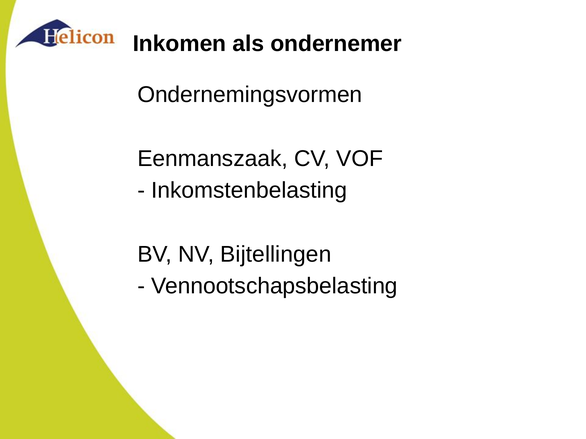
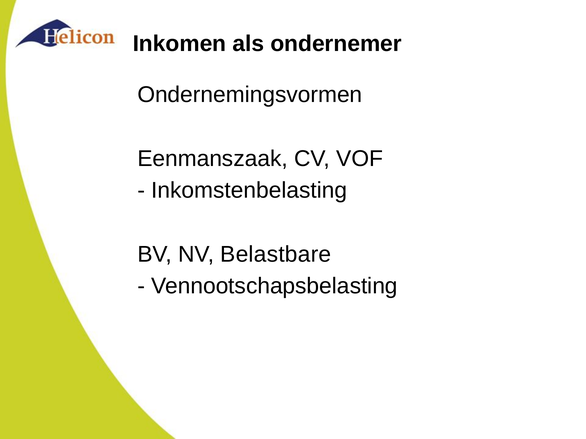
Bijtellingen: Bijtellingen -> Belastbare (276, 255)
